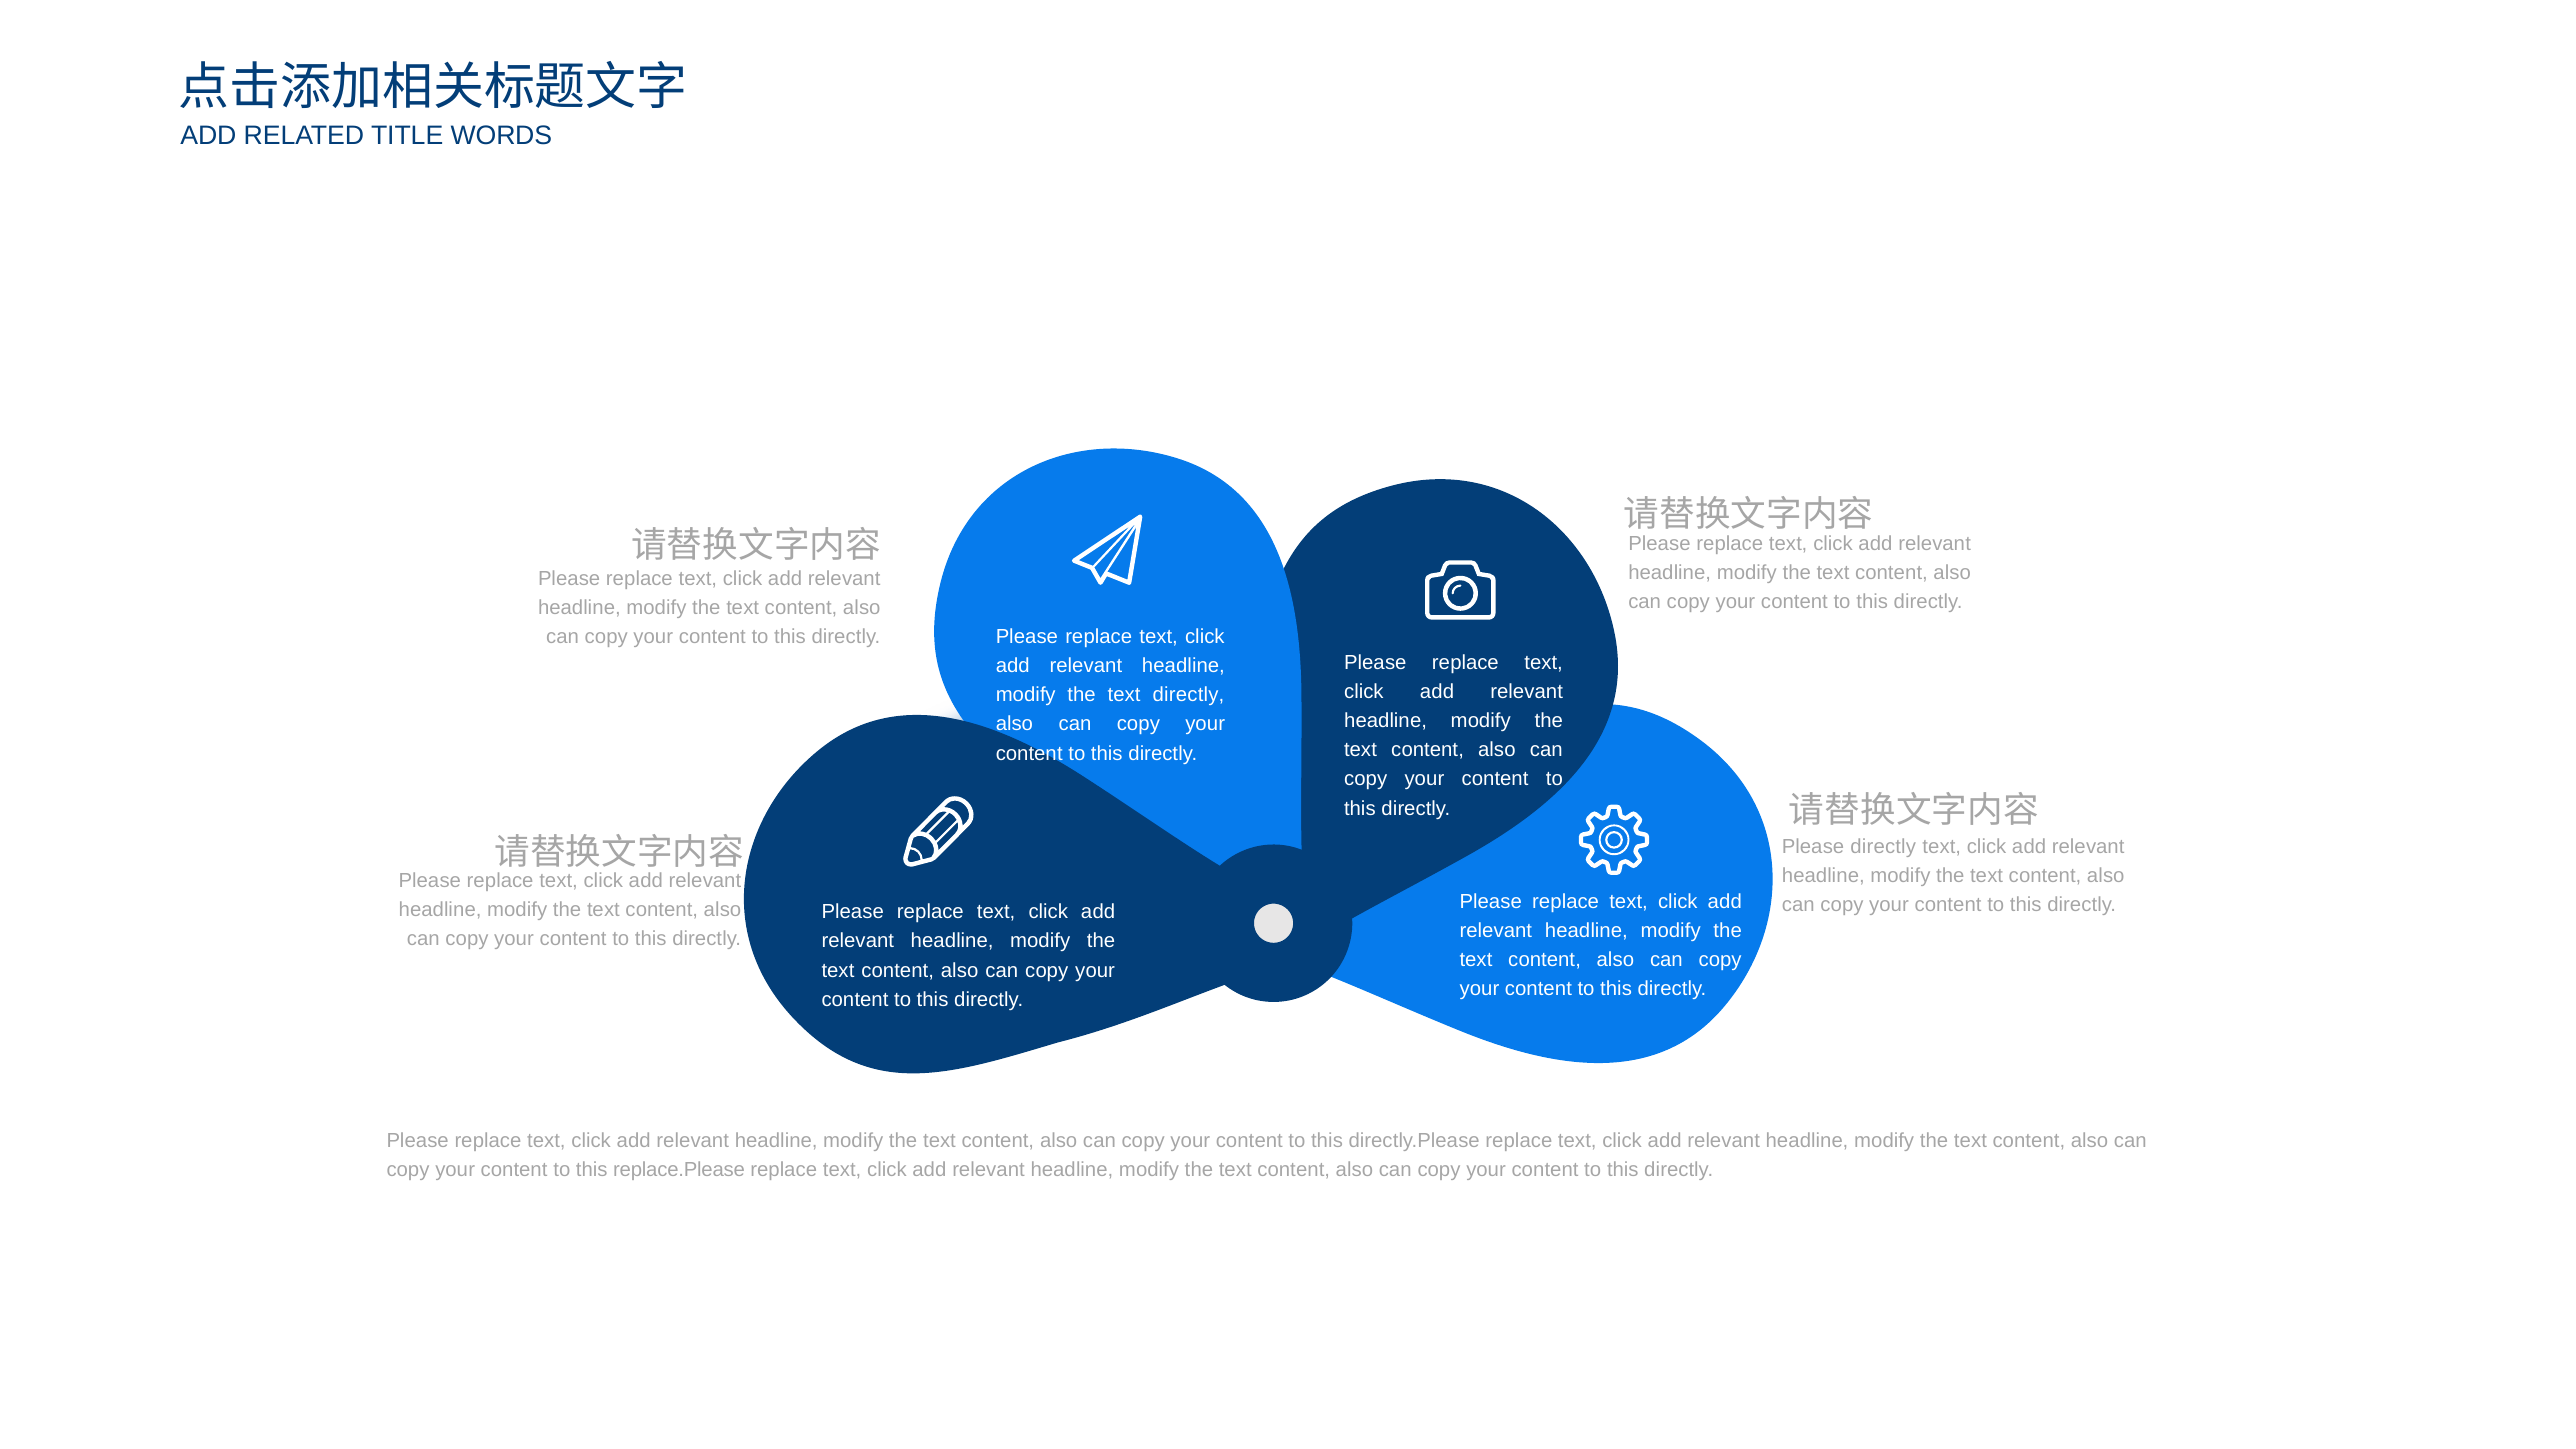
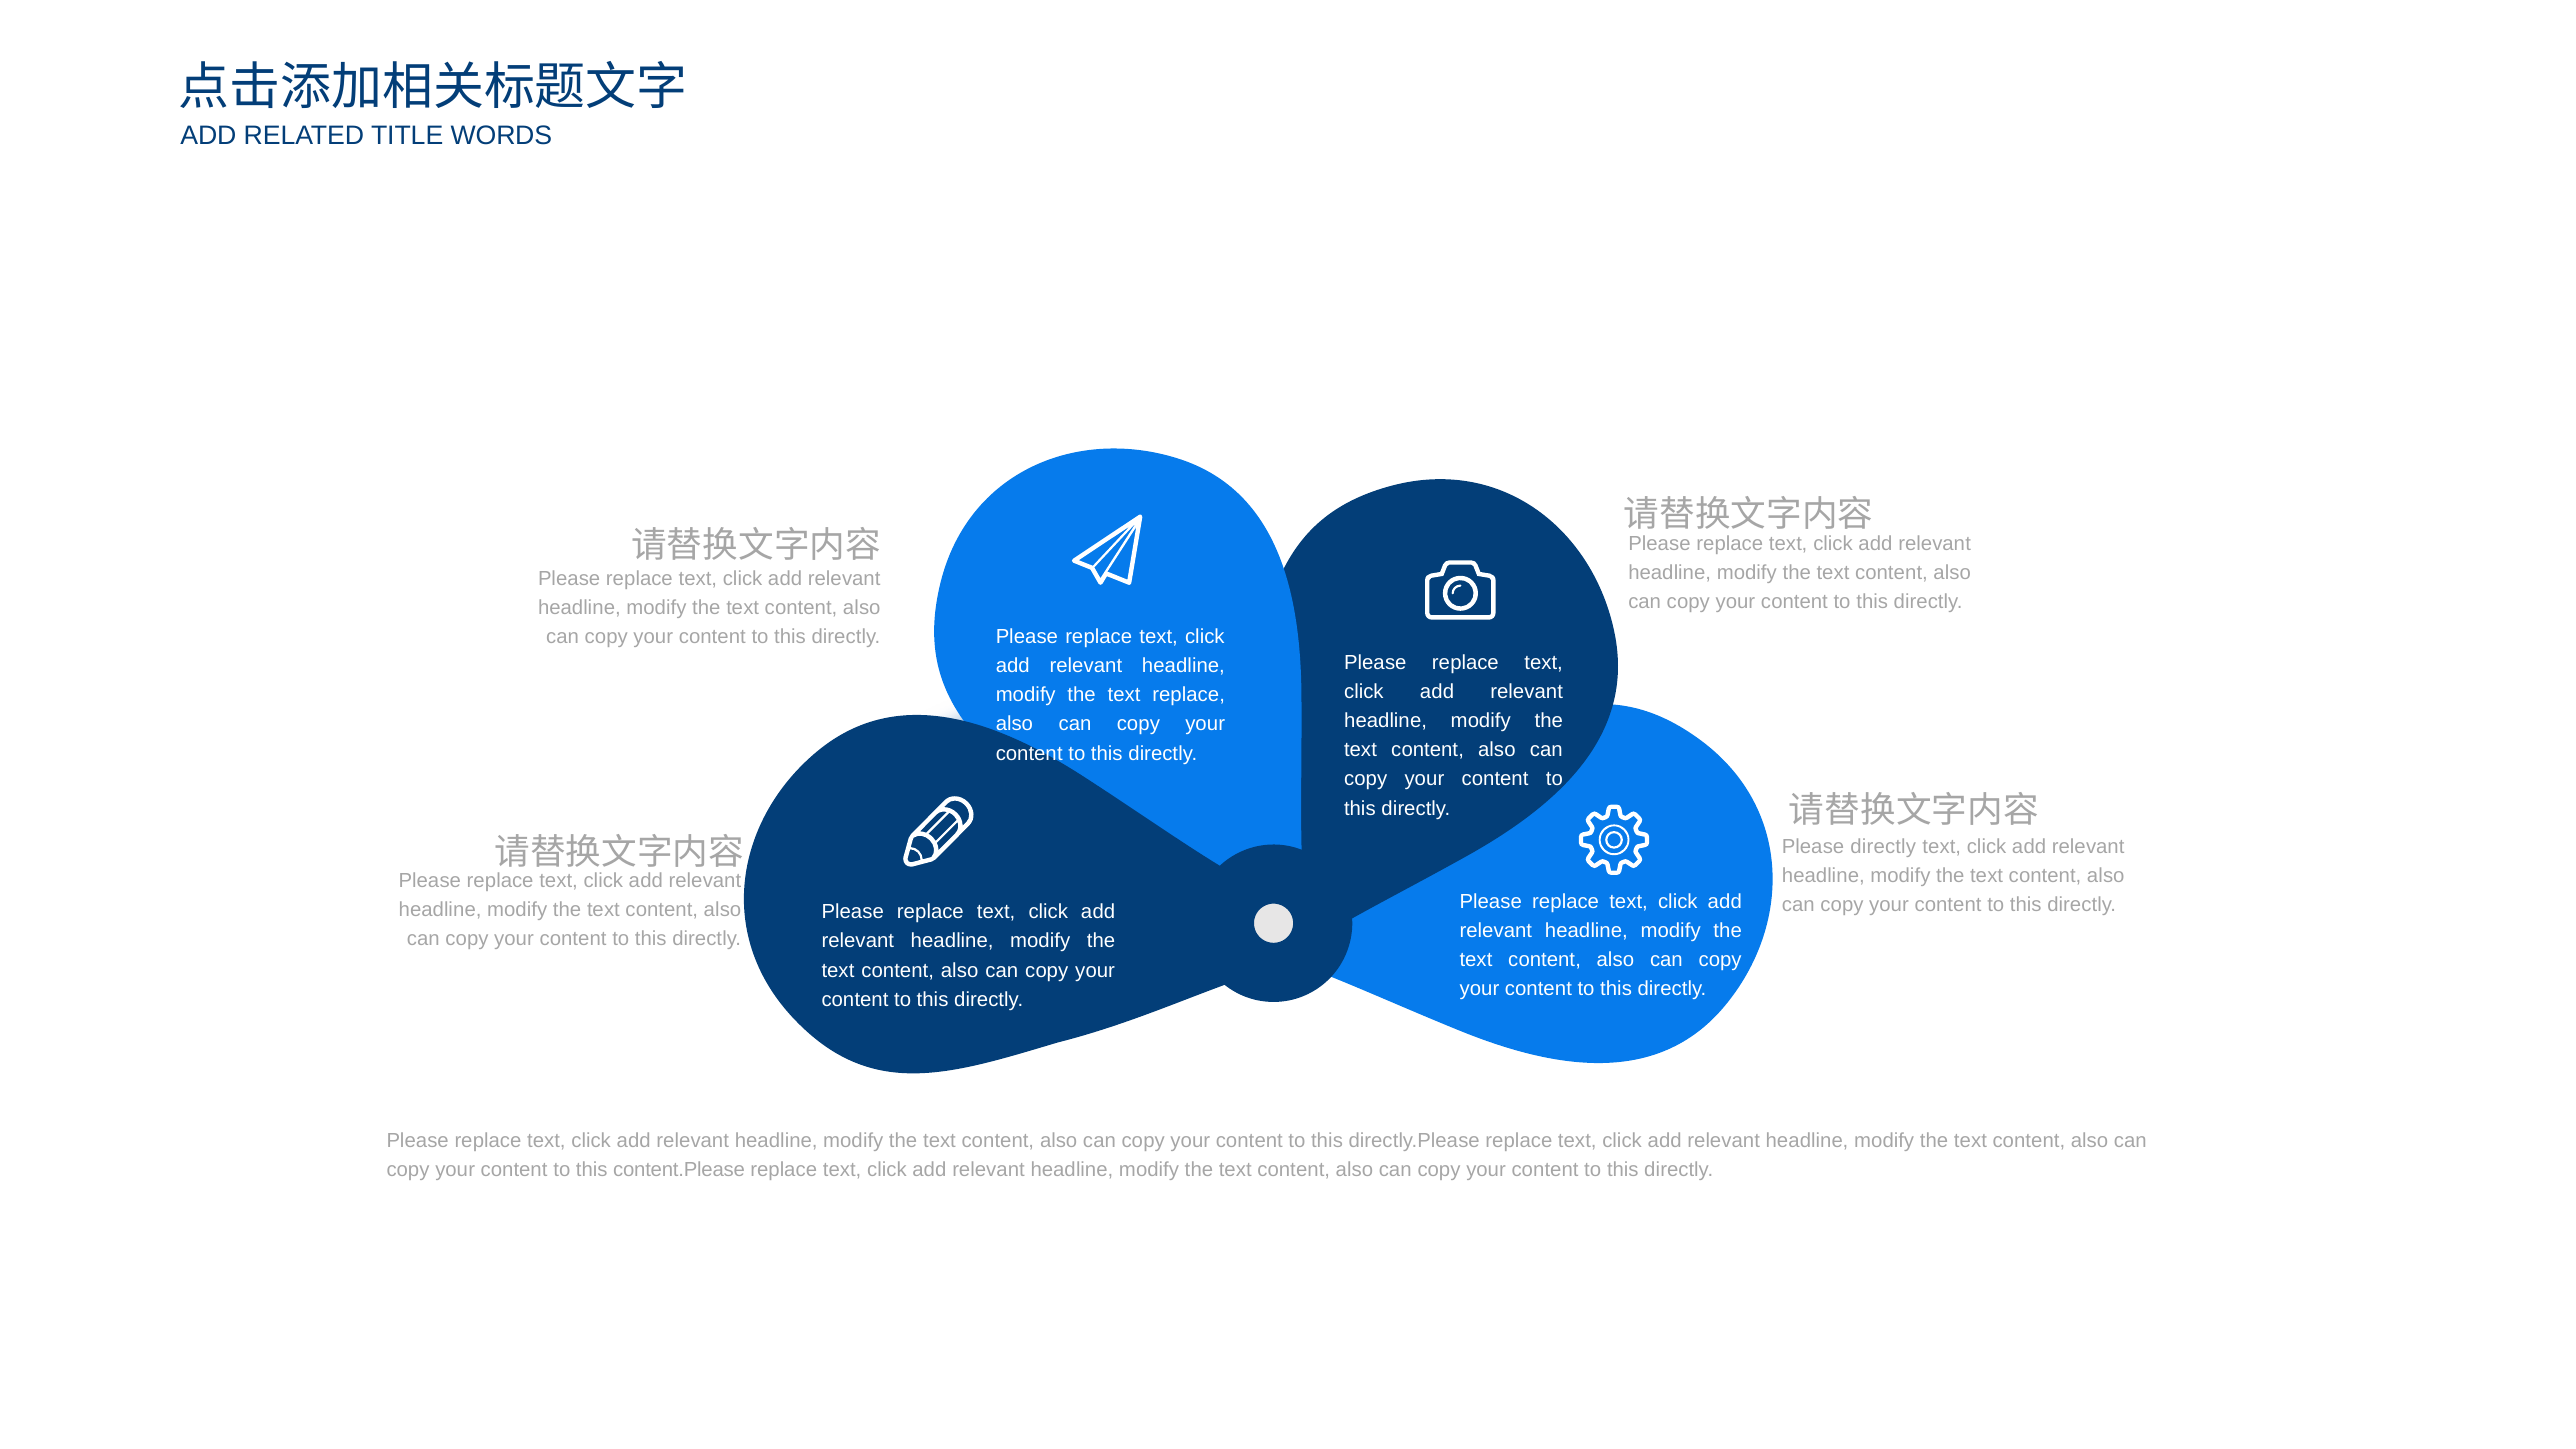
text directly: directly -> replace (1189, 695)
replace.Please: replace.Please -> content.Please (679, 1169)
